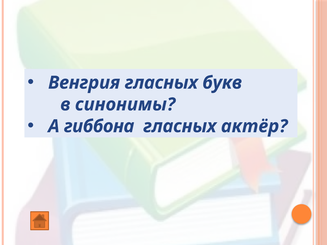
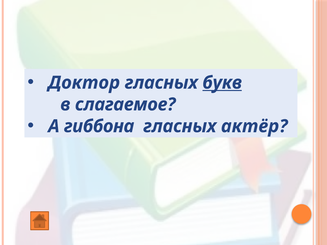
Венгрия: Венгрия -> Доктор (84, 83)
букв underline: none -> present (222, 83)
синонимы: синонимы -> слагаемое (125, 105)
